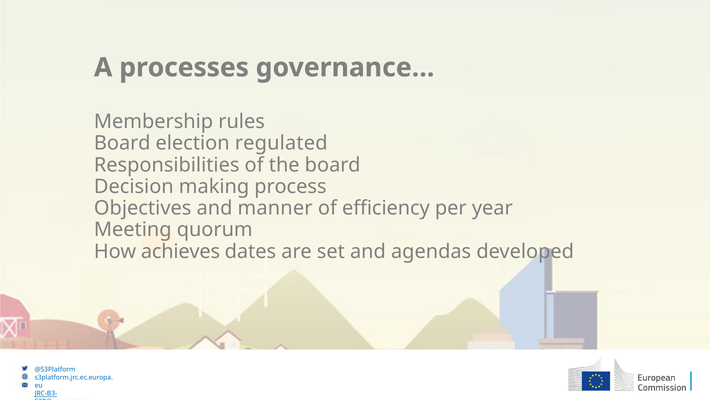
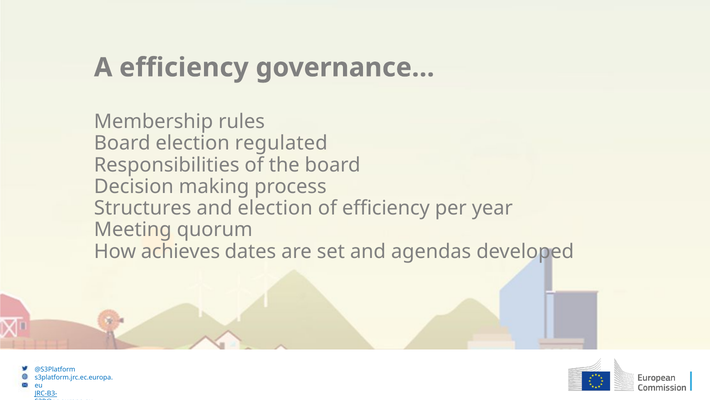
A processes: processes -> efficiency (184, 67)
Objectives: Objectives -> Structures (143, 208)
and manner: manner -> election (275, 208)
